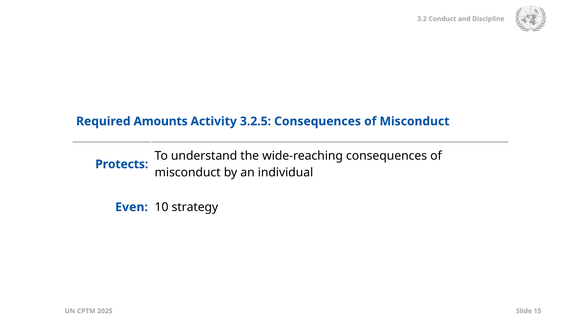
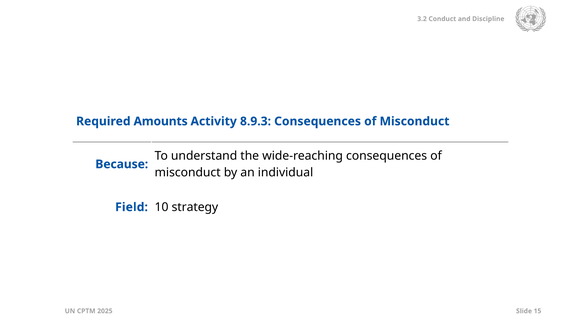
3.2.5: 3.2.5 -> 8.9.3 (256, 121)
Protects: Protects -> Because (122, 164)
Even: Even -> Field (132, 207)
